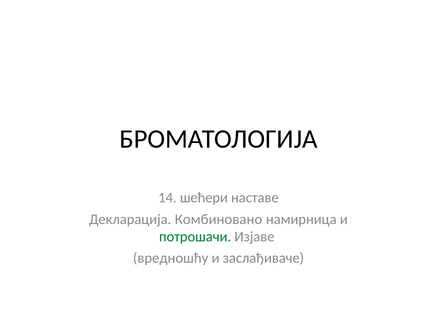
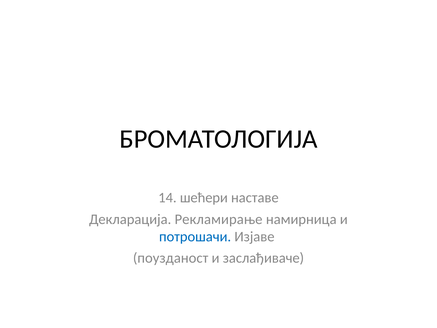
Комбиновано: Комбиновано -> Рекламирање (219, 219)
потрошачи colour: green -> blue (195, 237)
вредношћу: вредношћу -> поузданост (171, 258)
